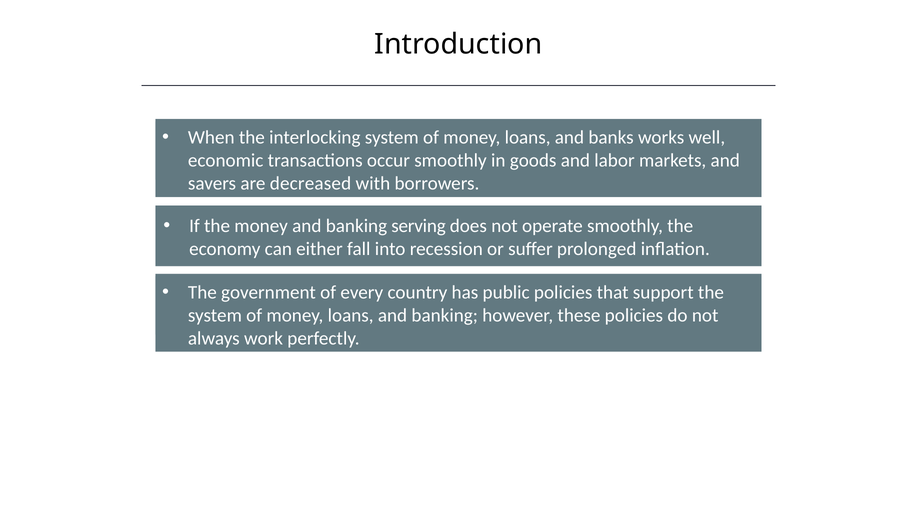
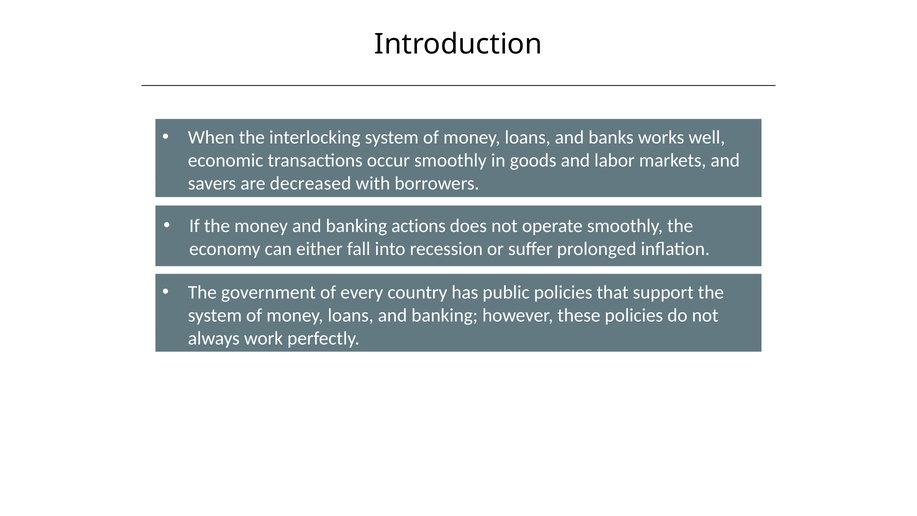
serving: serving -> actions (419, 226)
